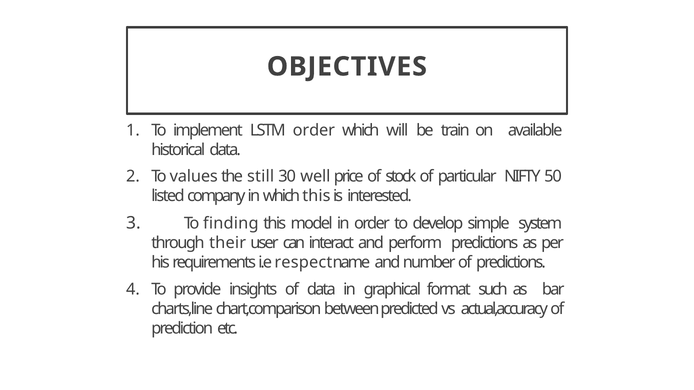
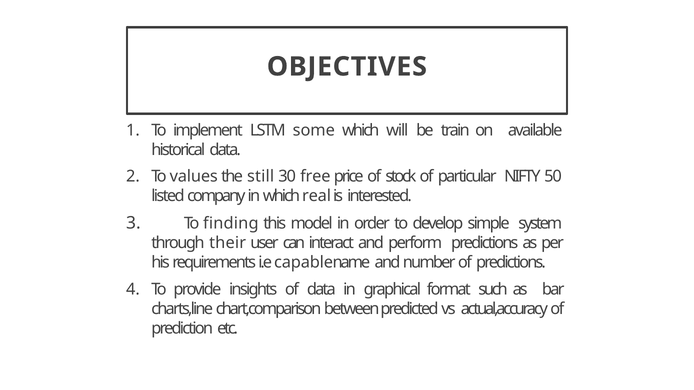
LSTM order: order -> some (314, 130)
well: well -> free (315, 176)
which this: this -> real (317, 196)
respect: respect -> capable (304, 263)
